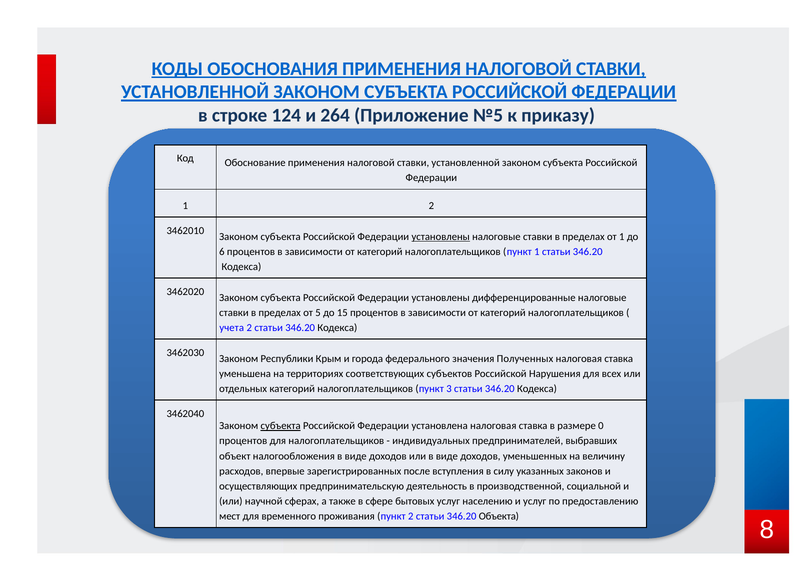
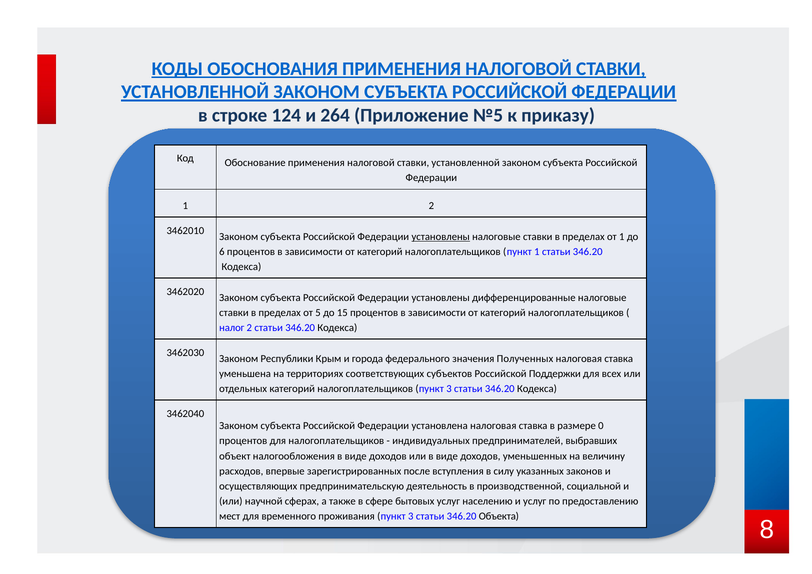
учета: учета -> налог (232, 328)
Нарушения: Нарушения -> Поддержки (555, 374)
субъекта underline: present -> none (281, 426)
проживания пункт 2: 2 -> 3 (411, 516)
